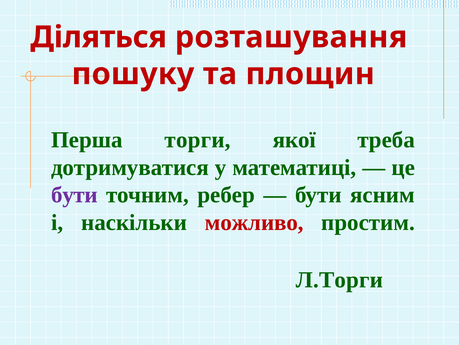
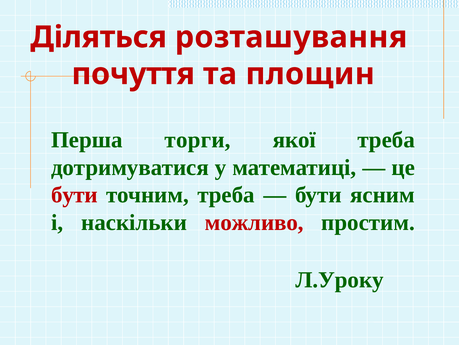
пошуку: пошуку -> почуття (133, 74)
бути colour: purple -> red (74, 195)
точним ребер: ребер -> треба (226, 195)
Л.Торги: Л.Торги -> Л.Уроку (340, 279)
